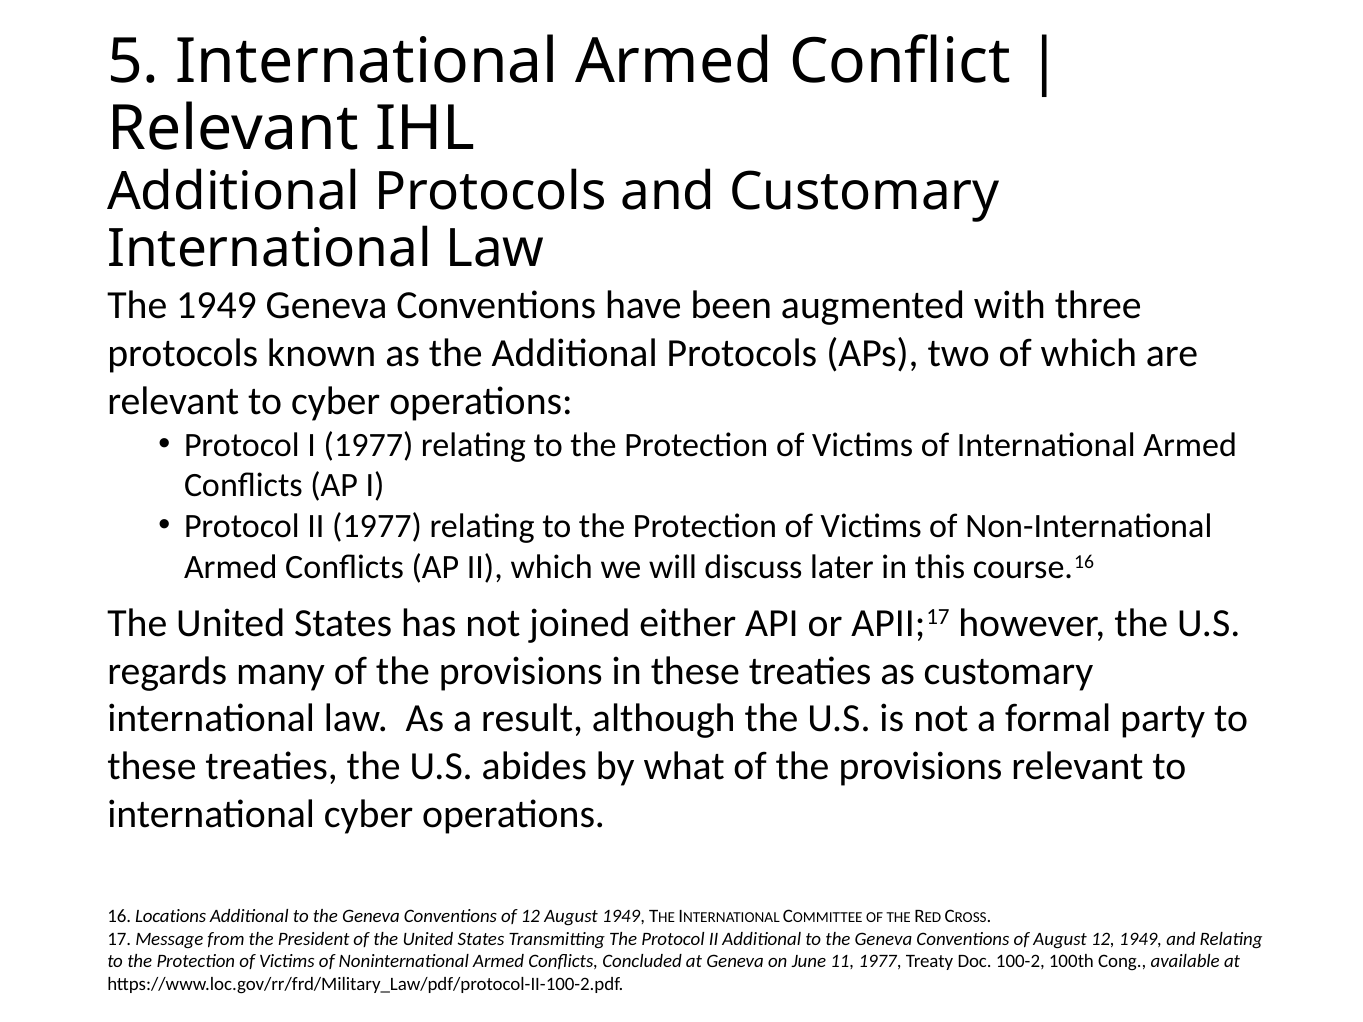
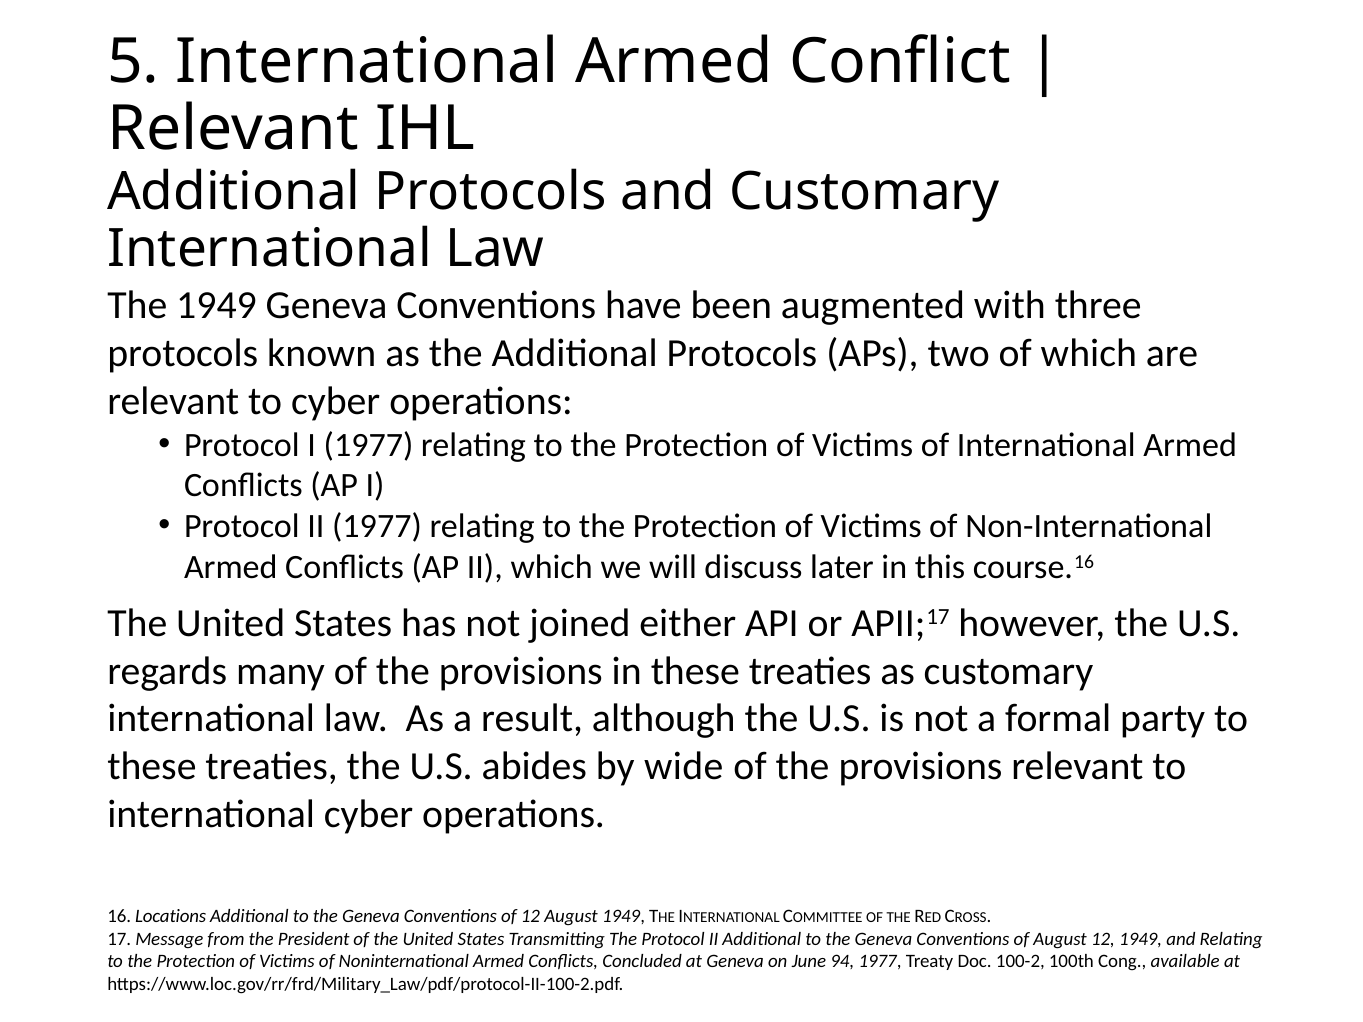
what: what -> wide (684, 767)
11: 11 -> 94 (842, 962)
